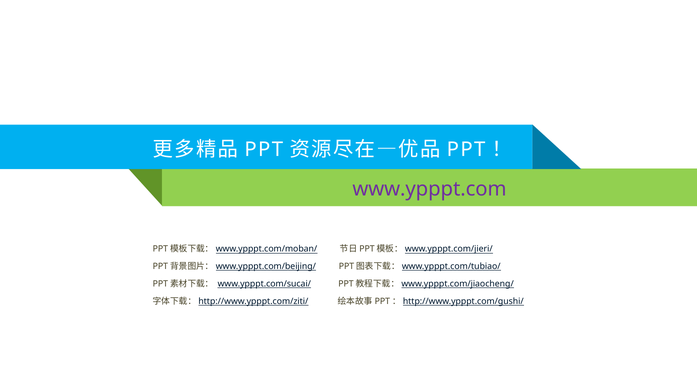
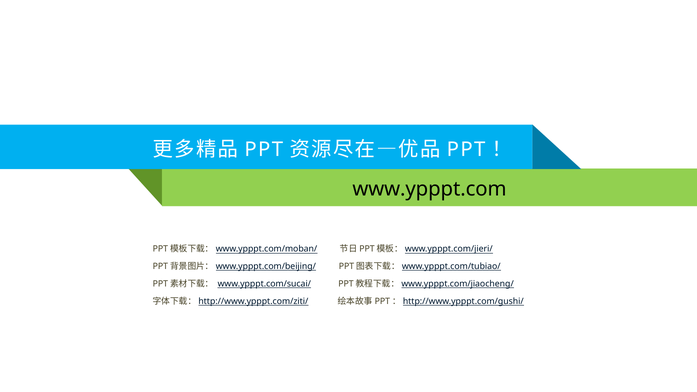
www.ypppt.com colour: purple -> black (429, 189)
